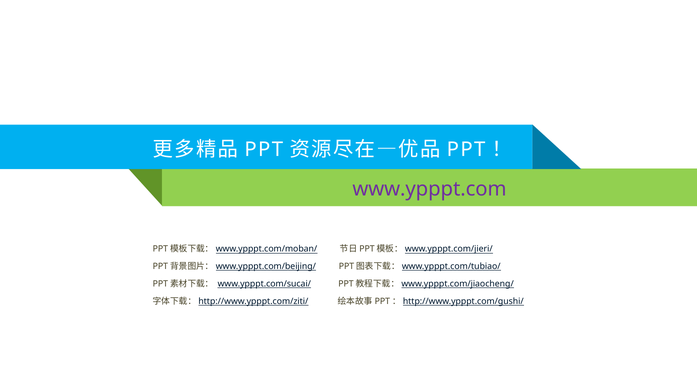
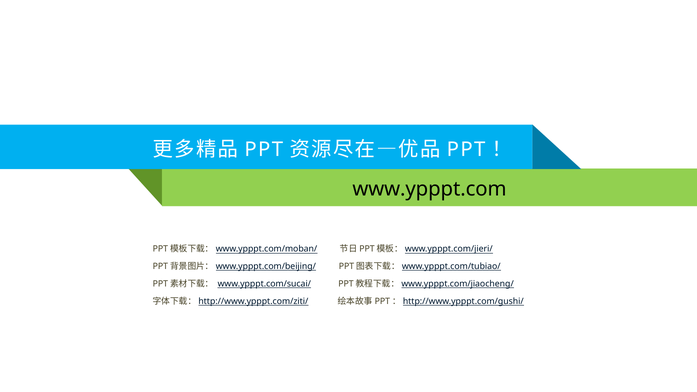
www.ypppt.com colour: purple -> black (429, 189)
